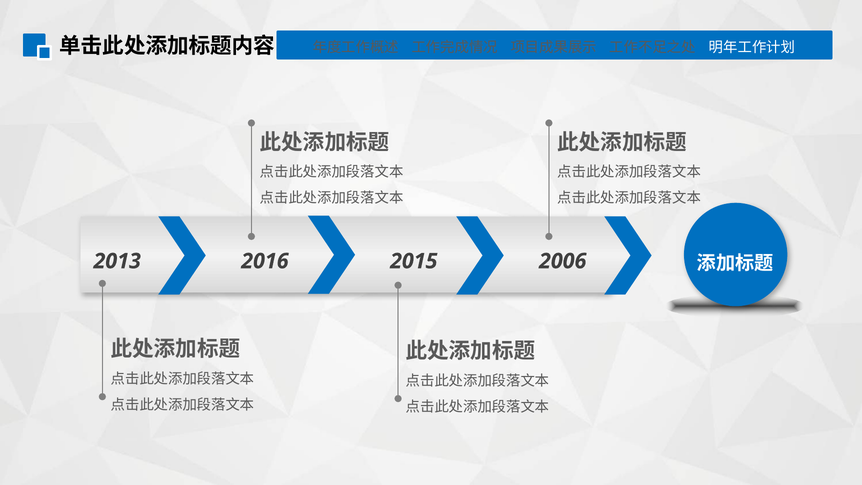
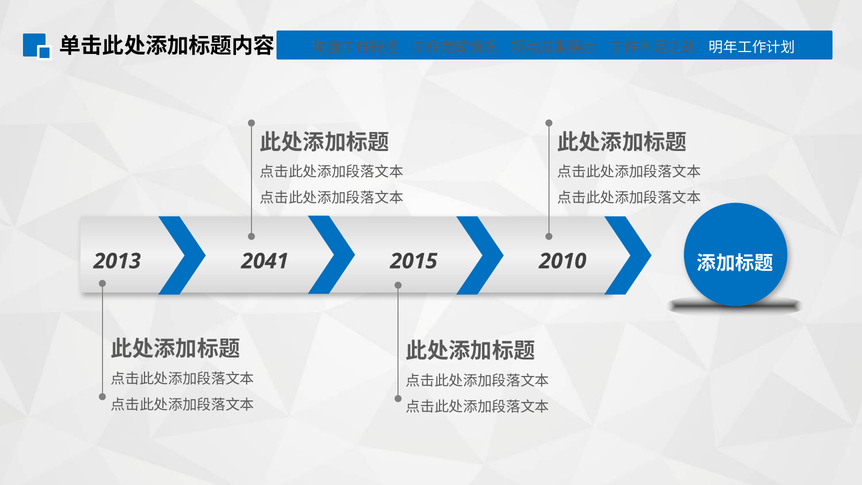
2016: 2016 -> 2041 (265, 261)
2006: 2006 -> 2010 (563, 261)
